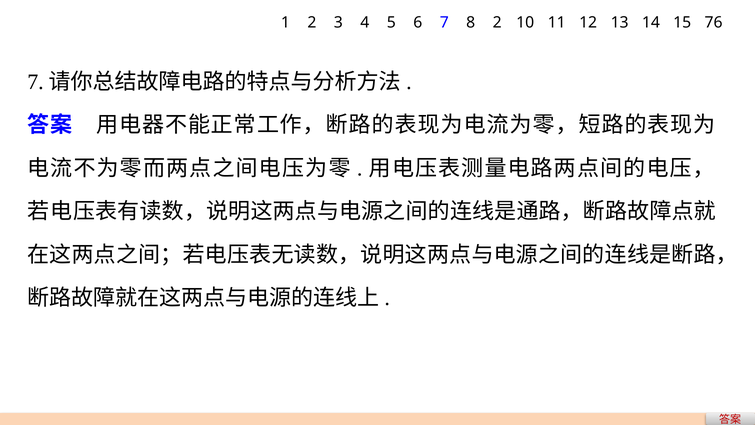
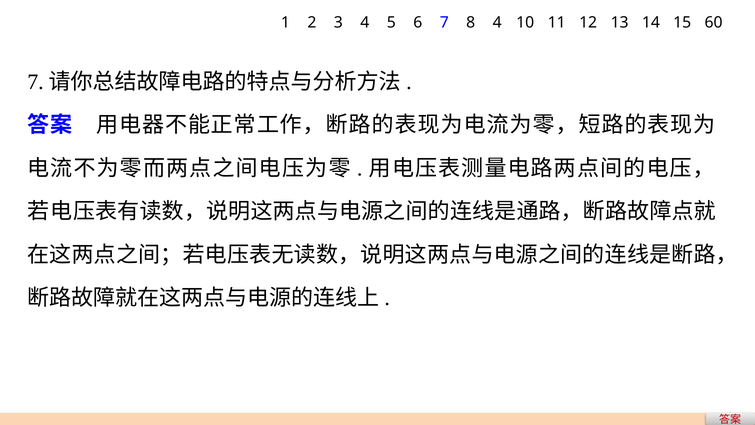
8 2: 2 -> 4 (497, 22)
76: 76 -> 60 (714, 22)
